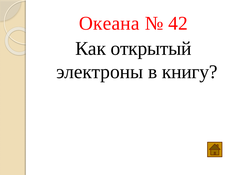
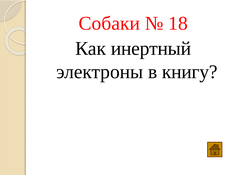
Океана: Океана -> Собаки (109, 23)
42: 42 -> 18 (178, 23)
открытый: открытый -> инертный (151, 49)
